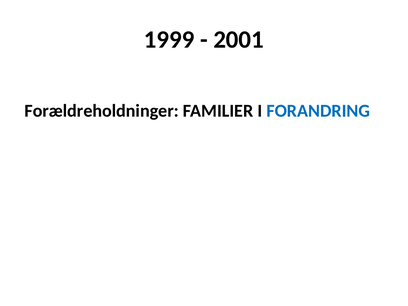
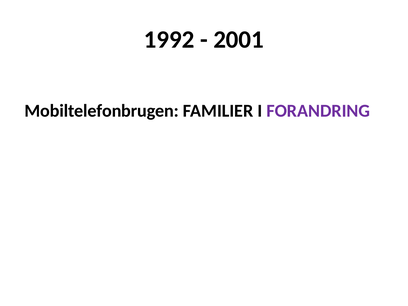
1999: 1999 -> 1992 (169, 39)
Forældreholdninger: Forældreholdninger -> Mobiltelefonbrugen (102, 111)
FORANDRING colour: blue -> purple (318, 111)
